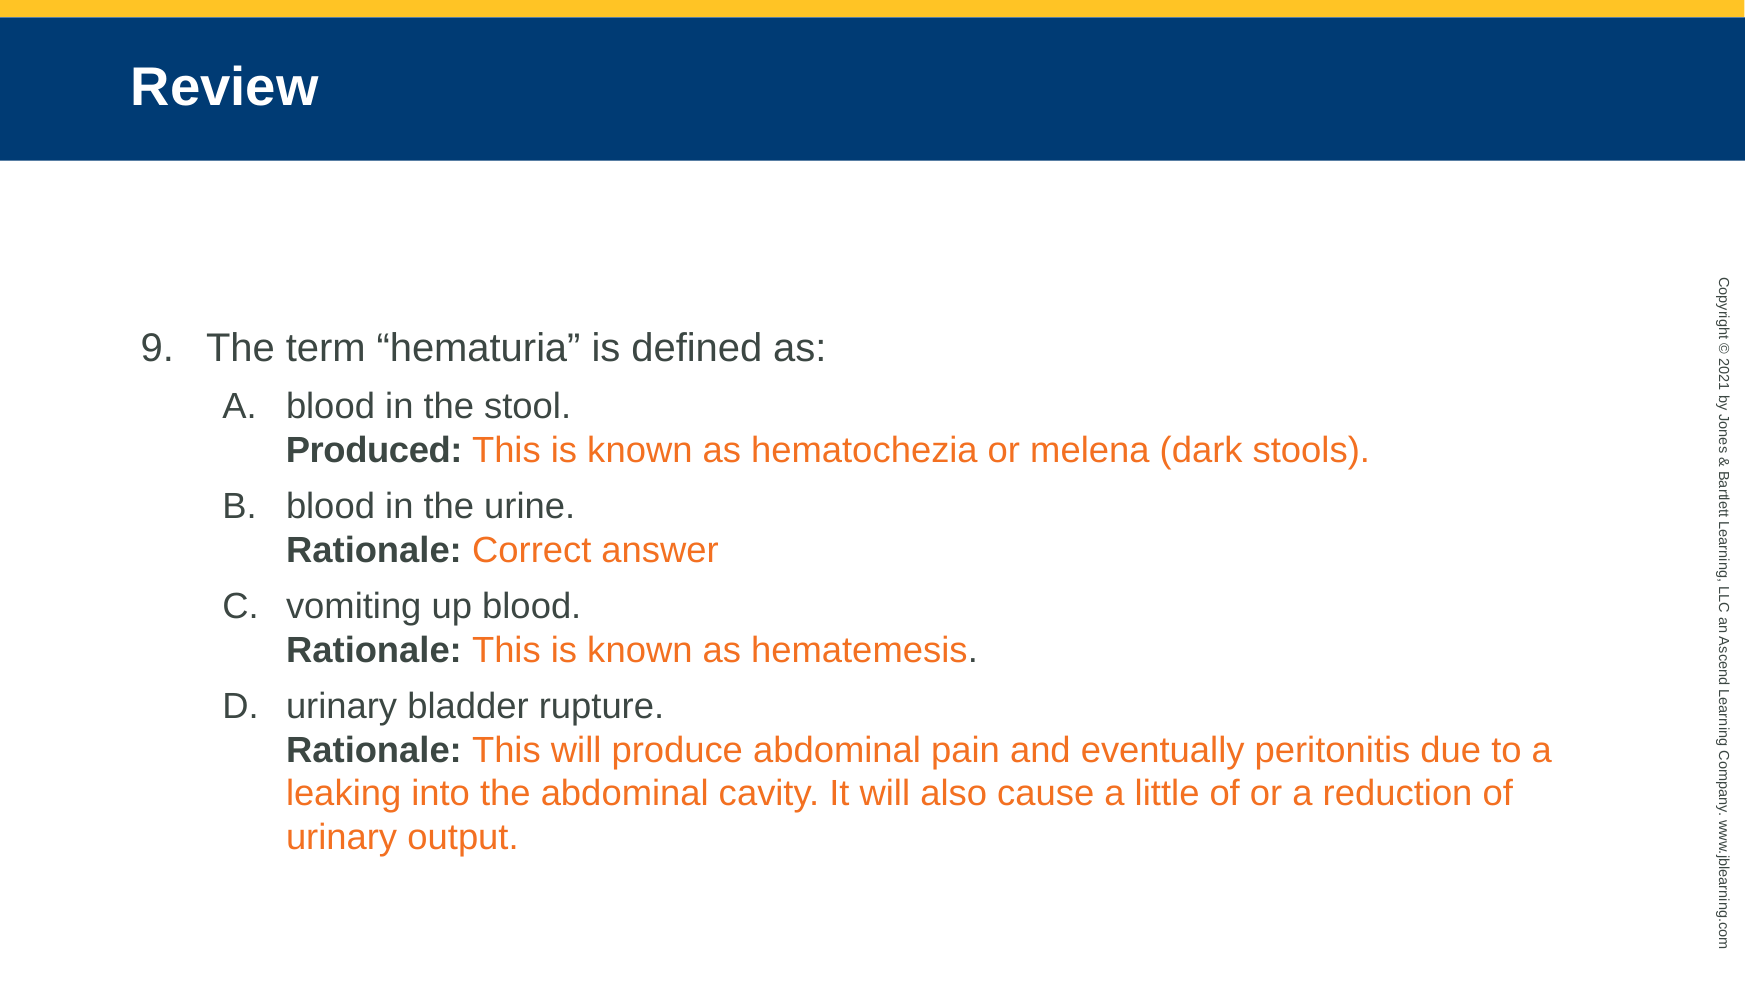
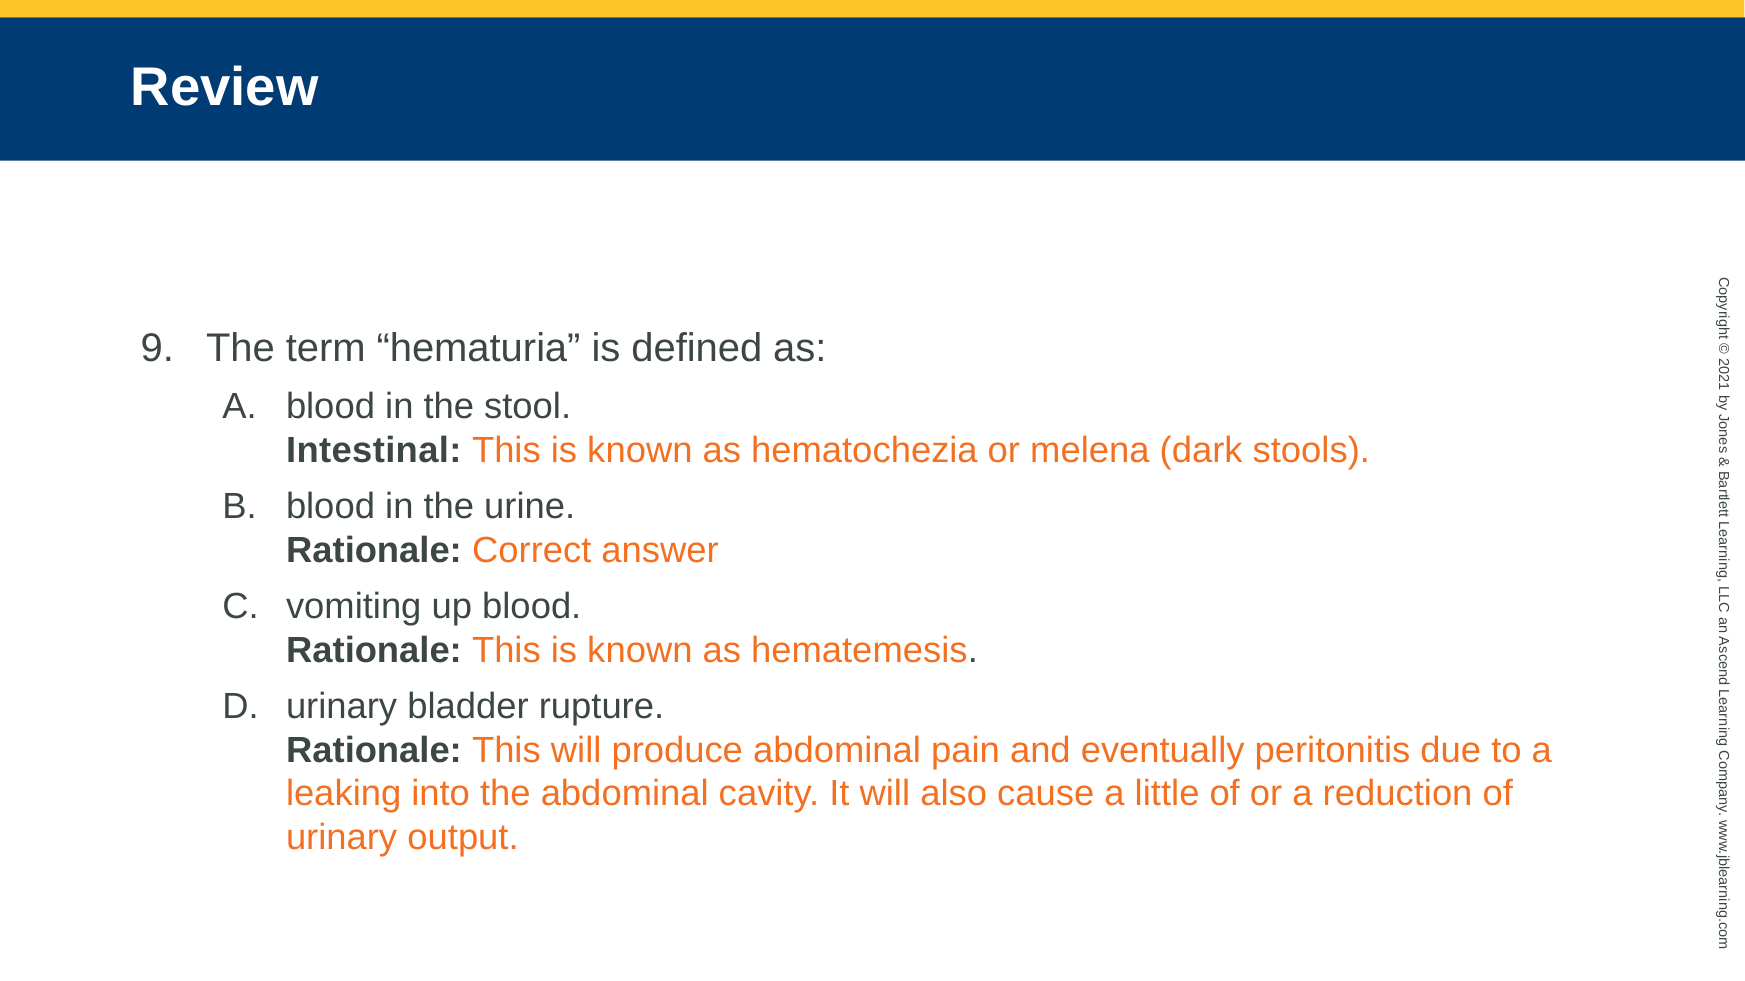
Produced: Produced -> Intestinal (374, 451)
